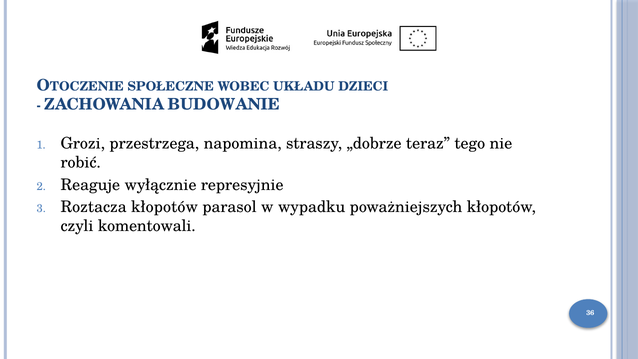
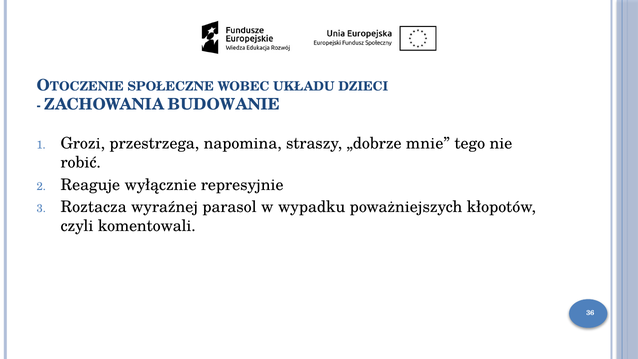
teraz: teraz -> mnie (428, 144)
Roztacza kłopotów: kłopotów -> wyraźnej (165, 207)
